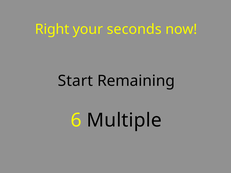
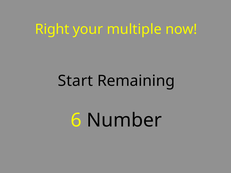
seconds: seconds -> multiple (134, 29)
Multiple: Multiple -> Number (124, 120)
